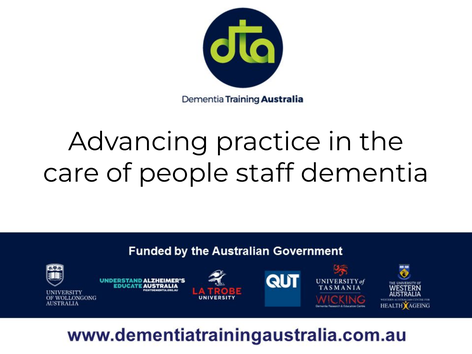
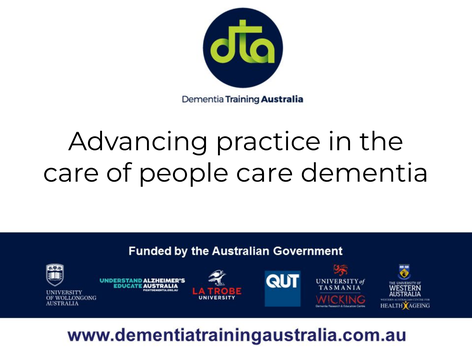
people staff: staff -> care (265, 173)
